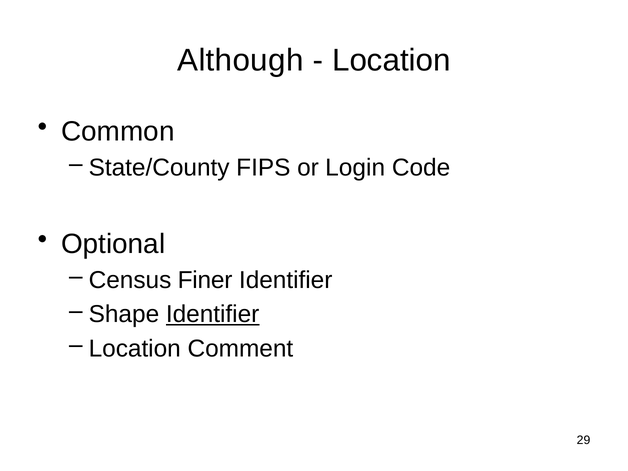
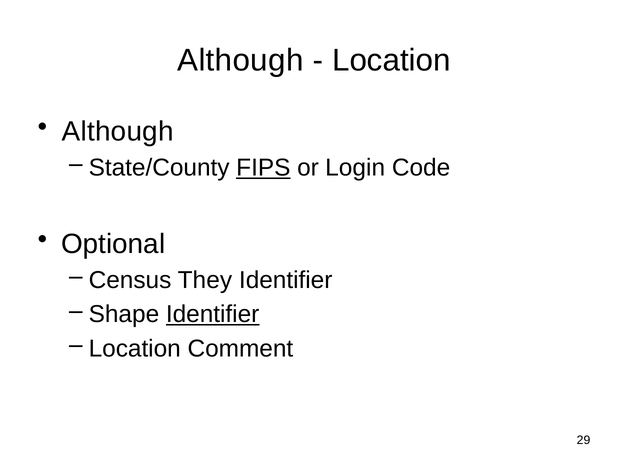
Common: Common -> Although (118, 132)
FIPS underline: none -> present (263, 168)
Finer: Finer -> They (205, 280)
